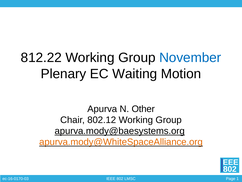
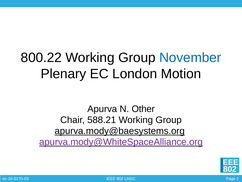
812.22: 812.22 -> 800.22 (41, 58)
Waiting: Waiting -> London (135, 74)
802.12: 802.12 -> 588.21 (102, 120)
apurva.mody@WhiteSpaceAlliance.org colour: orange -> purple (121, 142)
